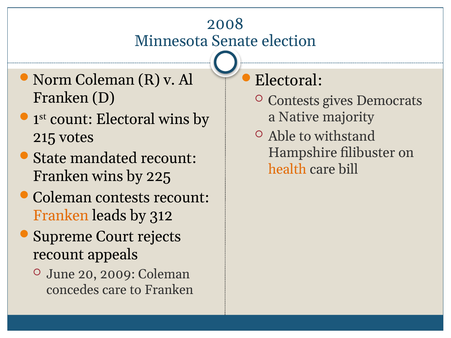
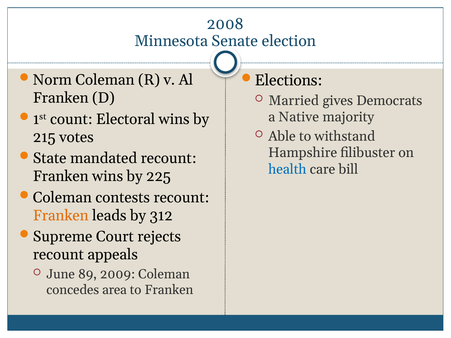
Electoral: Electoral -> Elections (289, 80)
Contests: Contests -> Married (294, 101)
health colour: orange -> blue (287, 169)
20: 20 -> 89 (87, 274)
concedes care: care -> area (114, 290)
